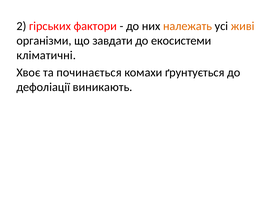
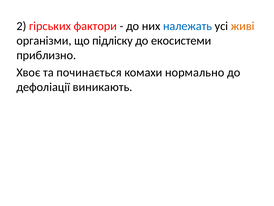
належать colour: orange -> blue (188, 26)
завдати: завдати -> підліску (113, 41)
кліматичні: кліматичні -> приблизно (46, 55)
ґрунтується: ґрунтується -> нормально (195, 72)
